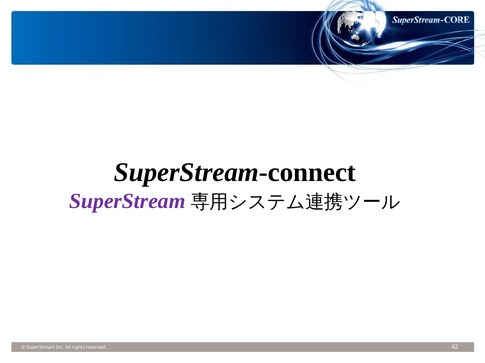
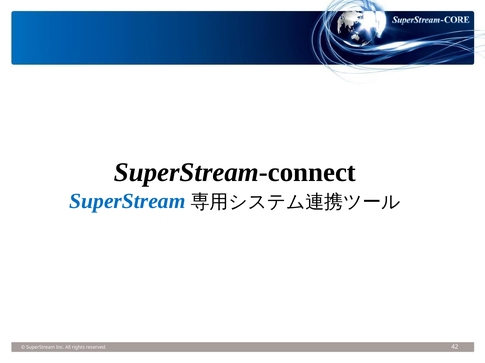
SuperStream colour: purple -> blue (127, 201)
